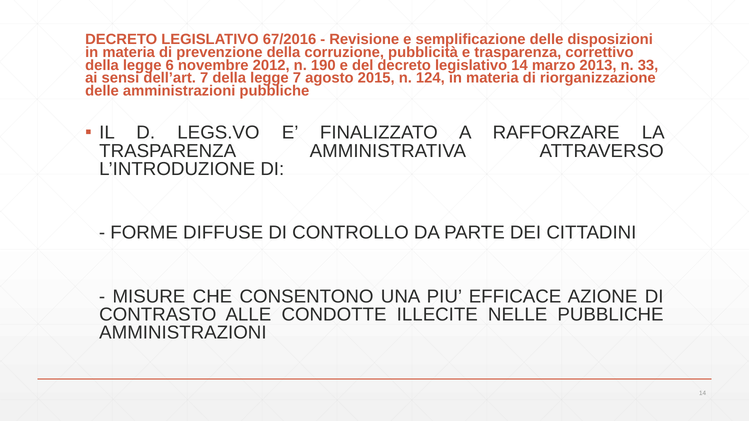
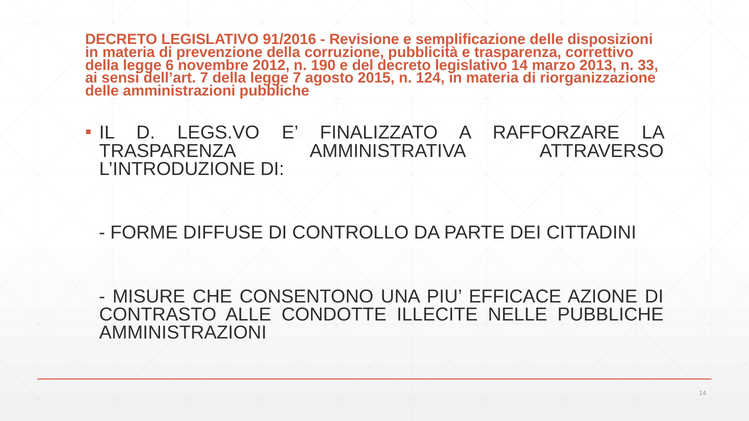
67/2016: 67/2016 -> 91/2016 (290, 40)
